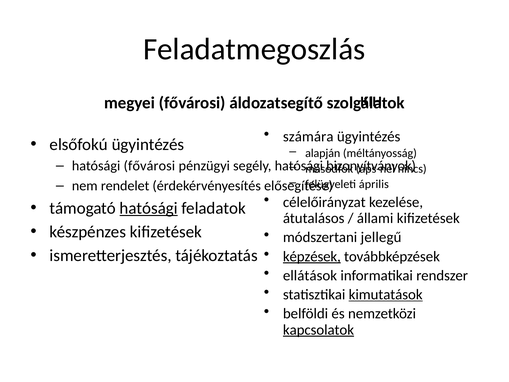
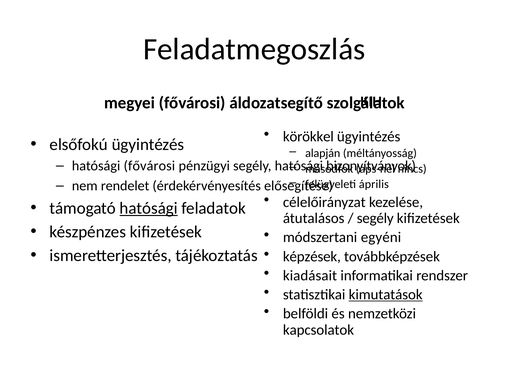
számára: számára -> körökkel (308, 136)
állami: állami -> segély (375, 218)
jellegű: jellegű -> egyéni (381, 237)
képzések underline: present -> none (312, 256)
ellátások: ellátások -> kiadásait (310, 275)
kapcsolatok underline: present -> none (318, 330)
